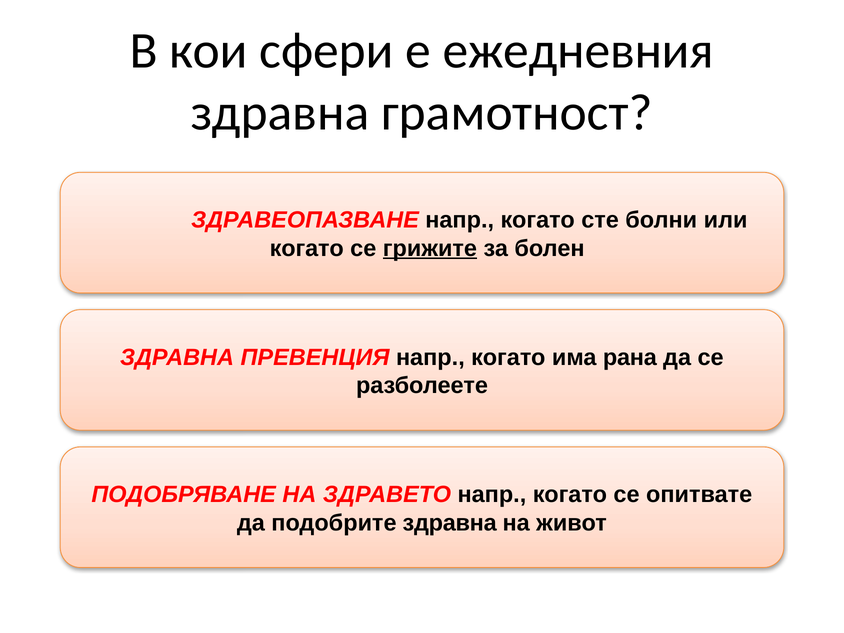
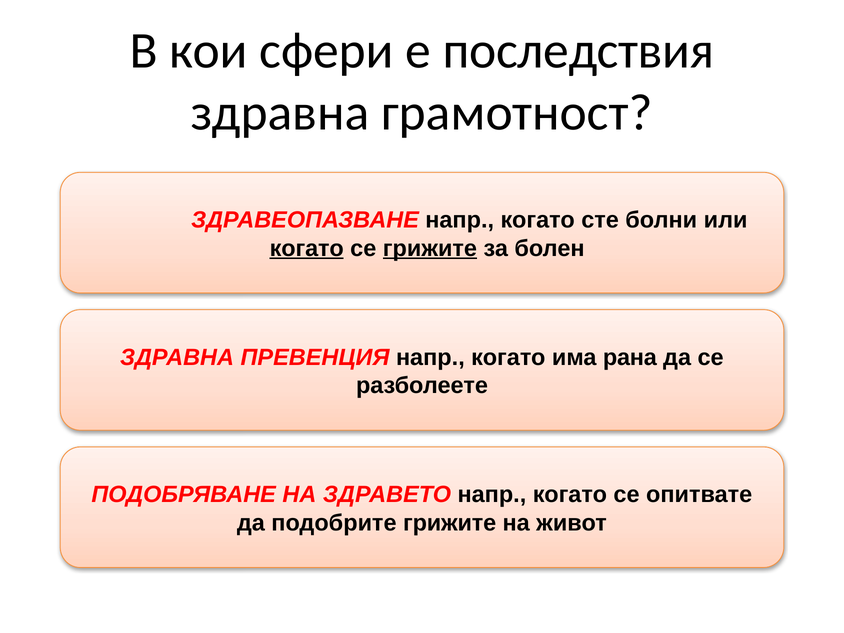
ежедневния: ежедневния -> последствия (578, 51)
когато underline: none -> present (307, 248)
подобрите здравна: здравна -> грижите (450, 523)
